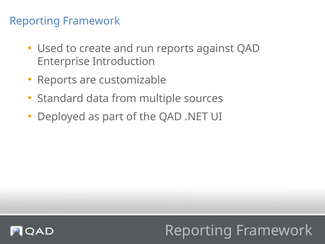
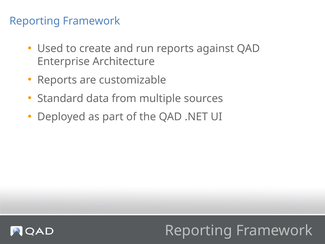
Introduction: Introduction -> Architecture (124, 62)
